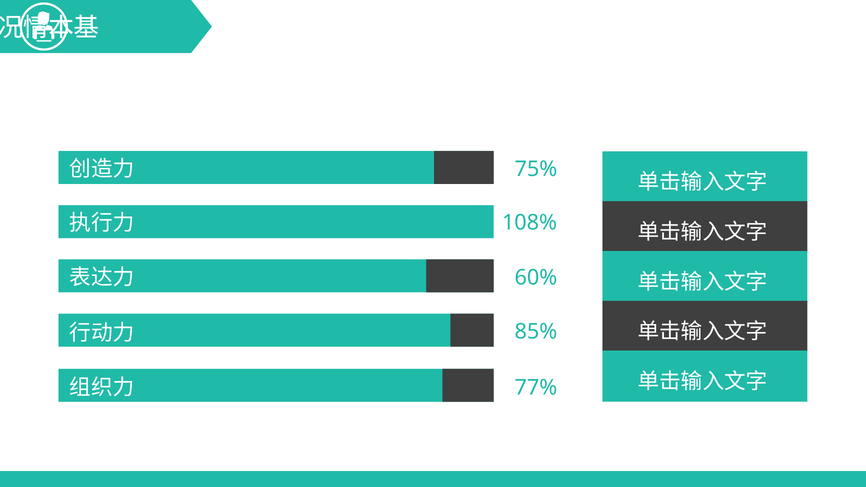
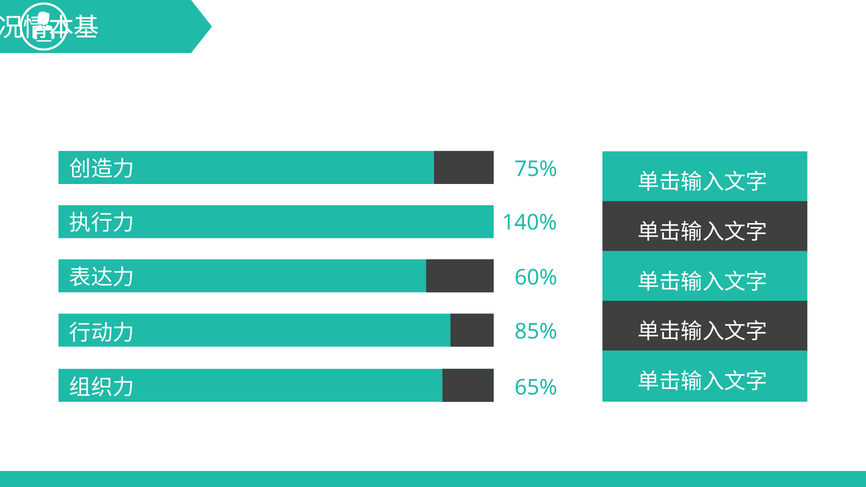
108%: 108% -> 140% (530, 223)
77%: 77% -> 65% (536, 388)
